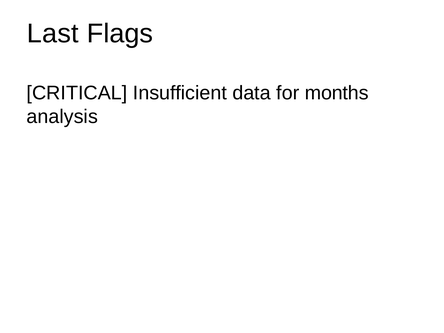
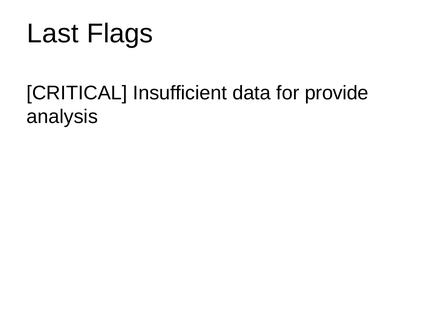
months: months -> provide (337, 93)
